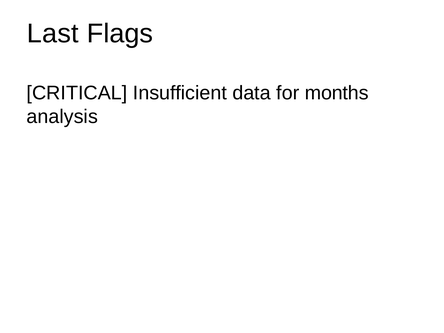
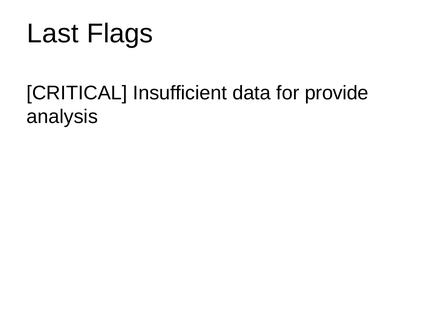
months: months -> provide (337, 93)
